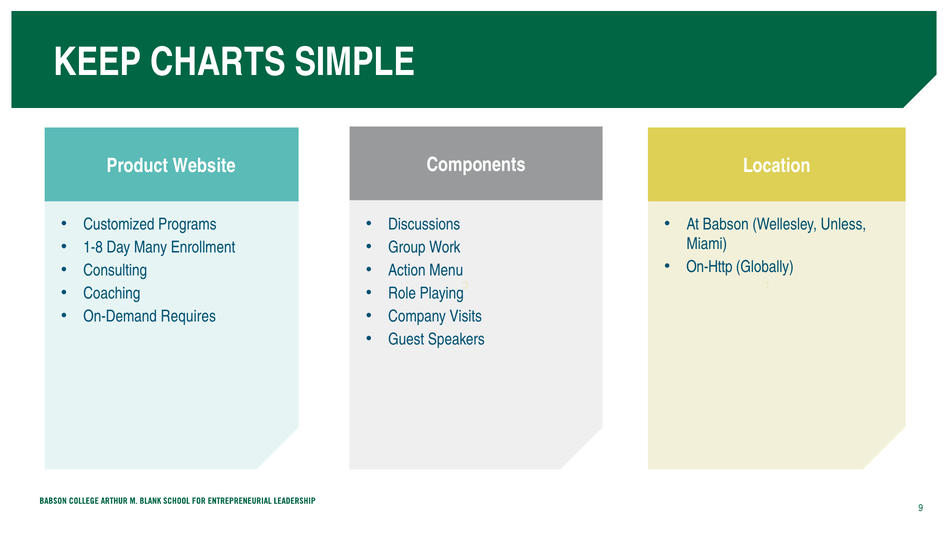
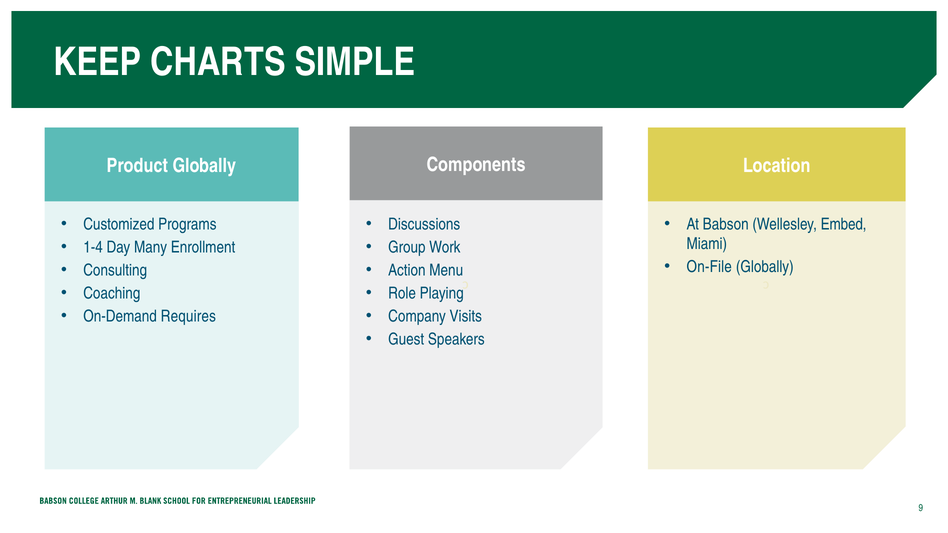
Product Website: Website -> Globally (204, 166)
Unless: Unless -> Embed (844, 224)
1-8: 1-8 -> 1-4 (93, 247)
On-Http: On-Http -> On-File (709, 267)
